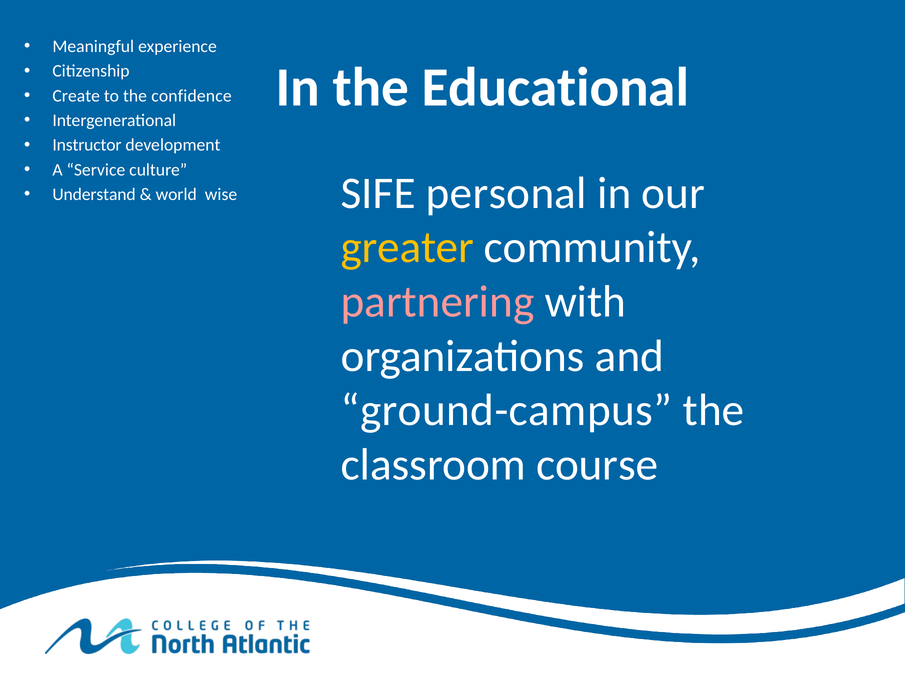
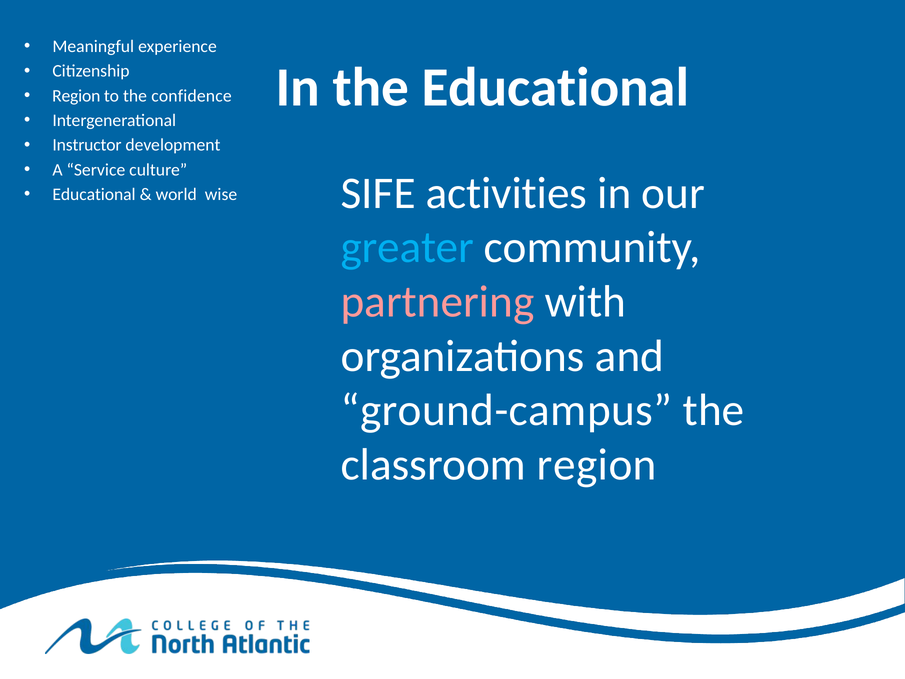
Create: Create -> Region (76, 96)
Understand: Understand -> Educational (94, 194)
personal: personal -> activities (506, 193)
greater colour: yellow -> light blue (407, 247)
classroom course: course -> region (597, 465)
